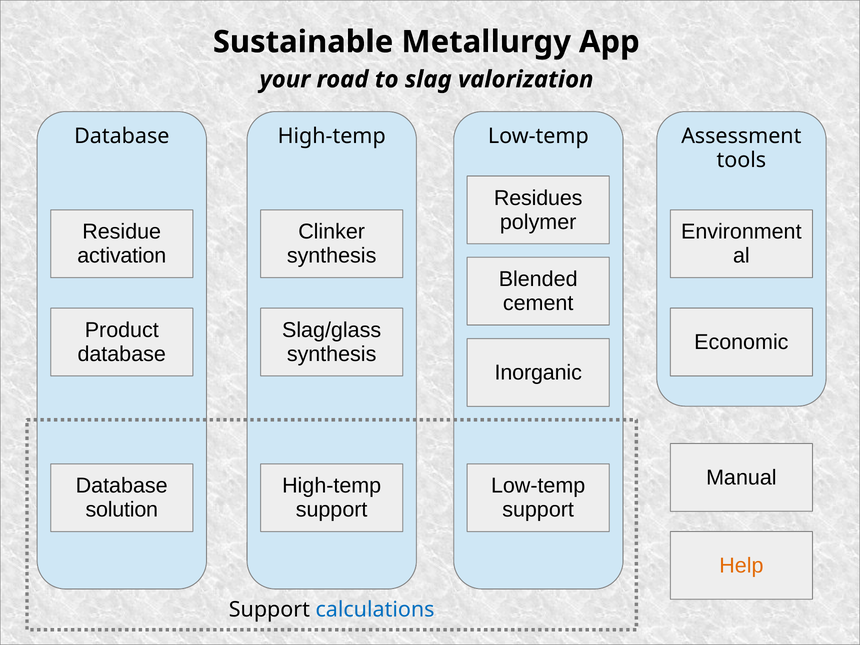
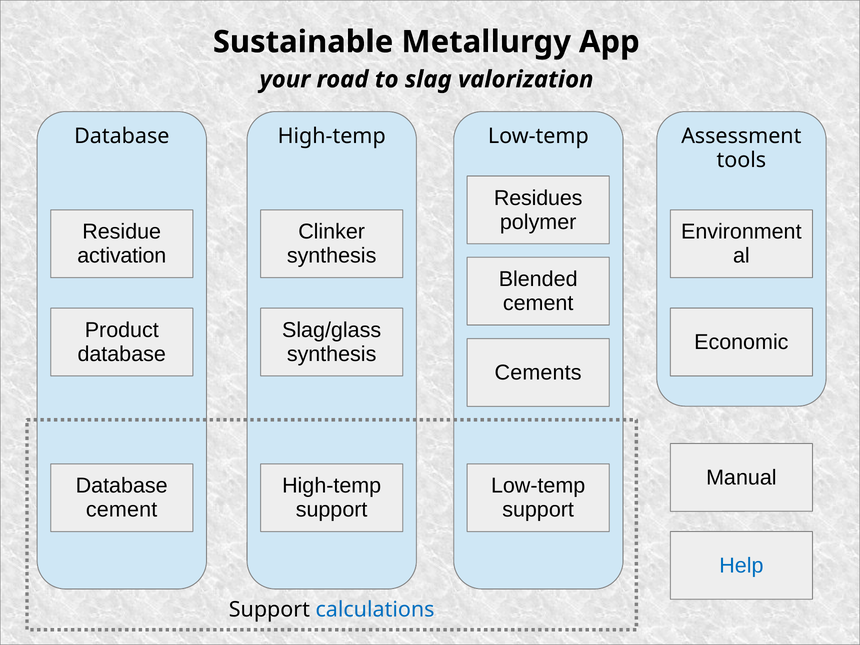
Inorganic: Inorganic -> Cements (538, 373)
solution: solution -> cement (122, 510)
Help colour: orange -> blue (741, 565)
